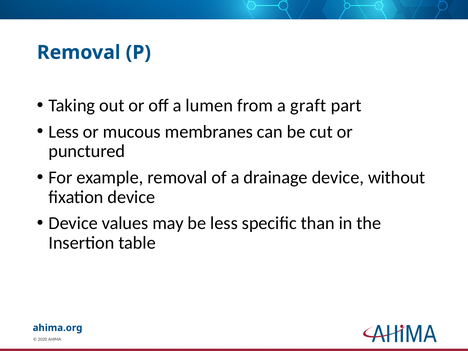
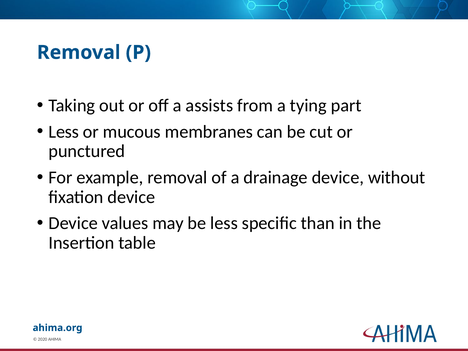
lumen: lumen -> assists (209, 106)
graft: graft -> tying (308, 106)
